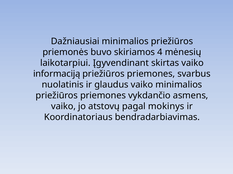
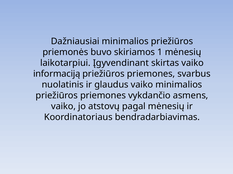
4: 4 -> 1 (160, 52)
pagal mokinys: mokinys -> mėnesių (166, 107)
